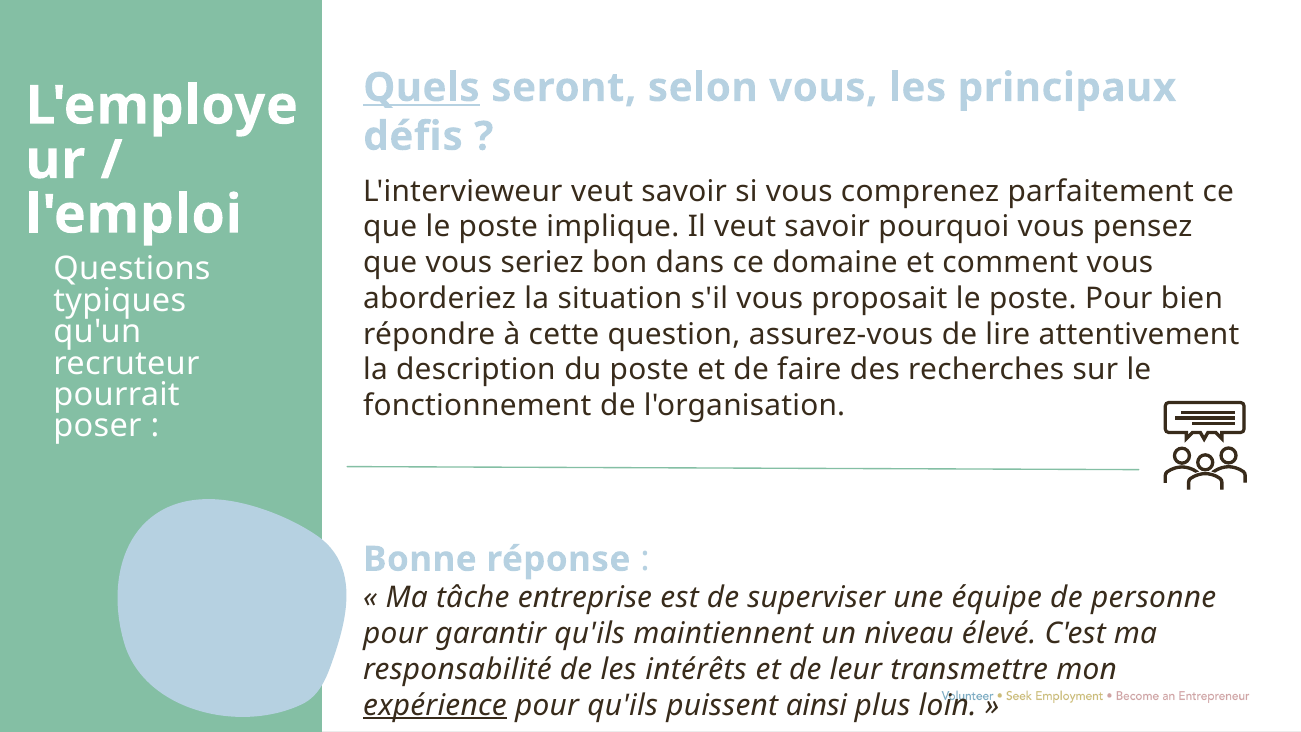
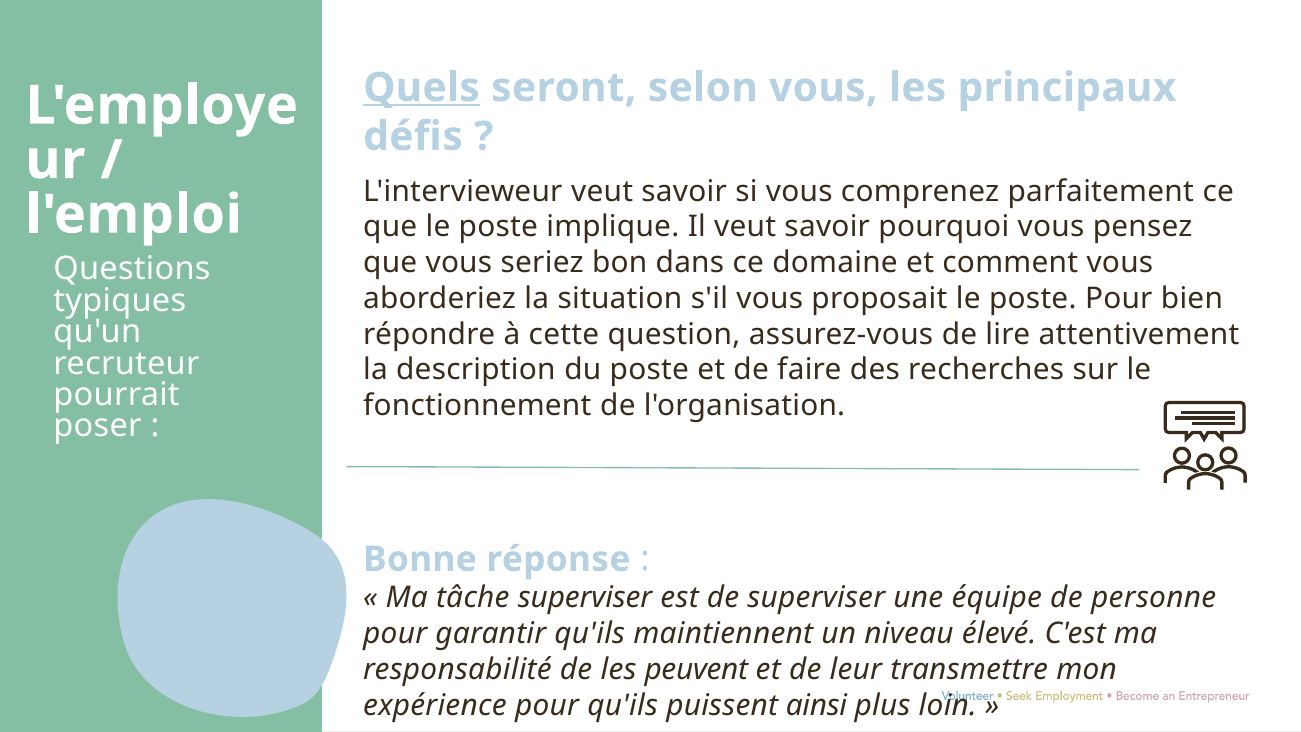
tâche entreprise: entreprise -> superviser (585, 598)
intérêts: intérêts -> peuvent (696, 669)
expérience underline: present -> none (435, 705)
